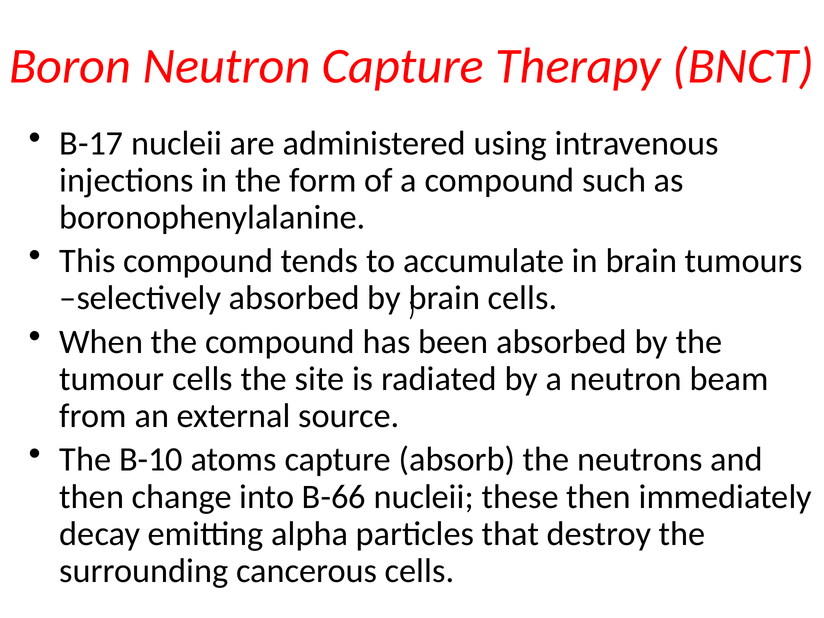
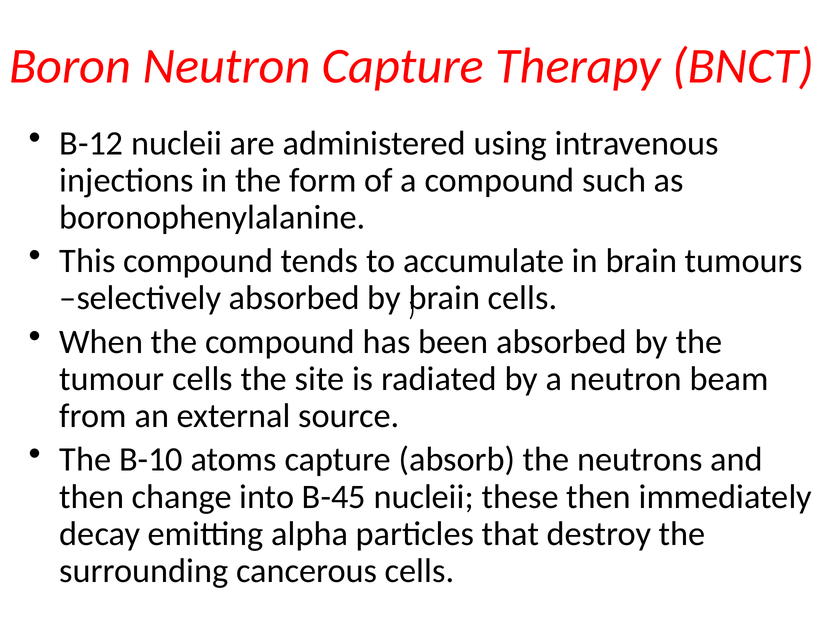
B-17: B-17 -> B-12 (91, 143)
B-66: B-66 -> B-45 (334, 497)
